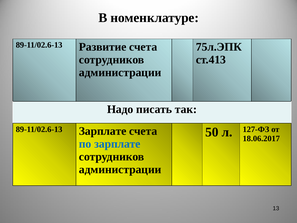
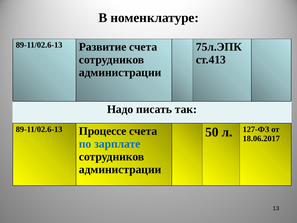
Зарплате: Зарплате -> Процессе (103, 131)
